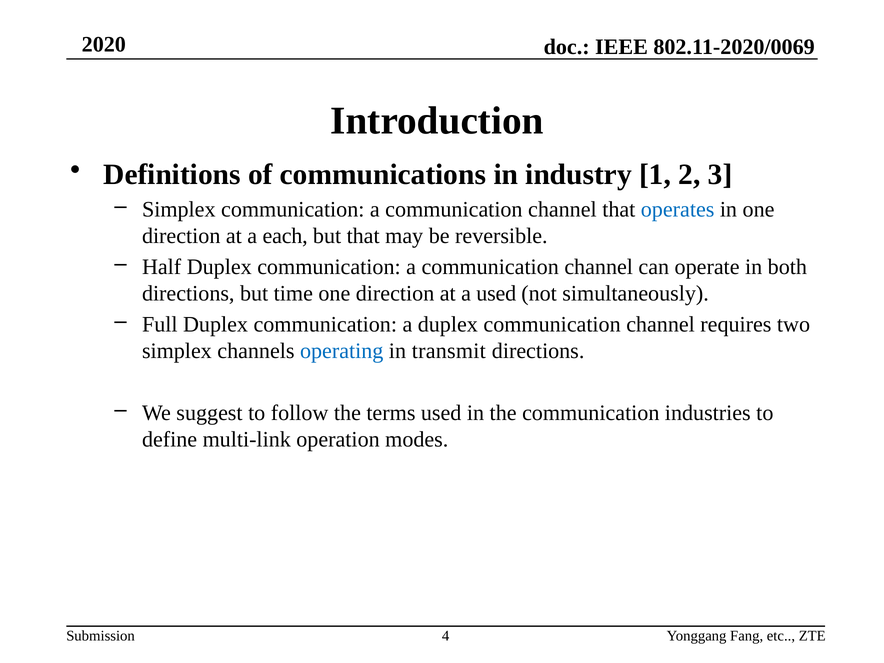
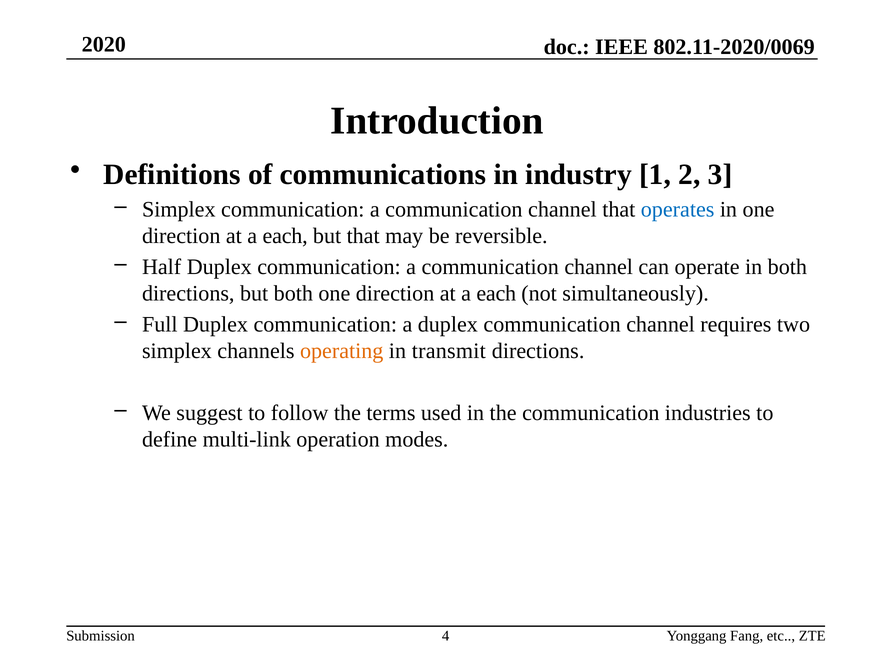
but time: time -> both (293, 294)
used: used -> each (496, 294)
operating colour: blue -> orange (342, 351)
